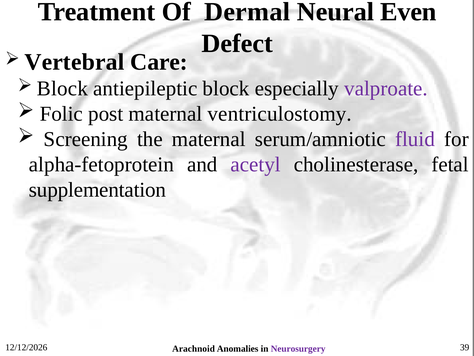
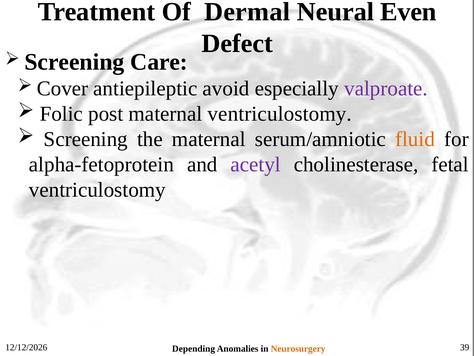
Vertebral: Vertebral -> Screening (74, 62)
Block: Block -> Cover (63, 89)
antiepileptic block: block -> avoid (226, 89)
fluid colour: purple -> orange (415, 139)
supplementation: supplementation -> ventriculostomy (97, 190)
Arachnoid: Arachnoid -> Depending (194, 348)
Neurosurgery colour: purple -> orange (298, 348)
